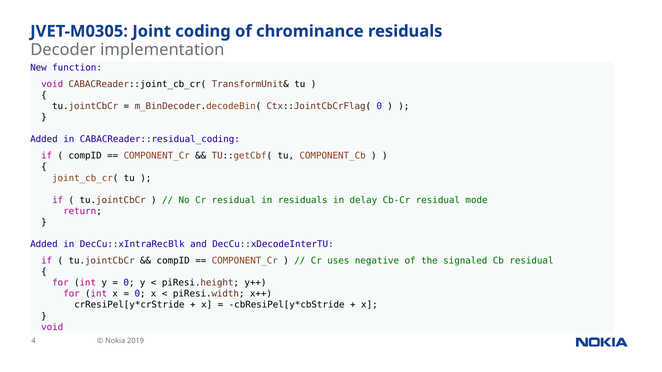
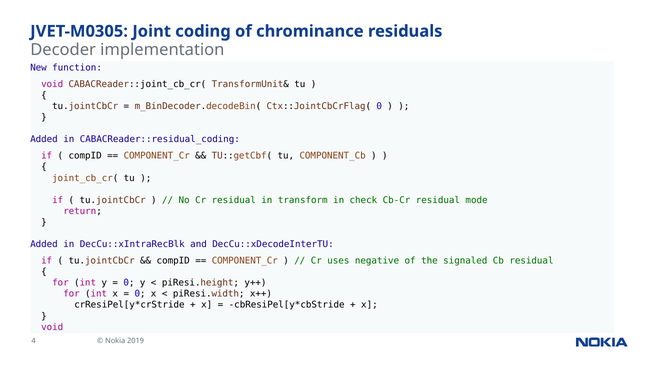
in residuals: residuals -> transform (303, 200)
delay: delay -> check (363, 200)
